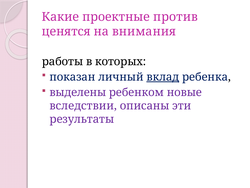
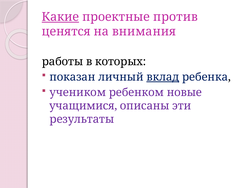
Какие underline: none -> present (60, 17)
выделены: выделены -> учеником (78, 92)
вследствии: вследствии -> учащимися (83, 106)
